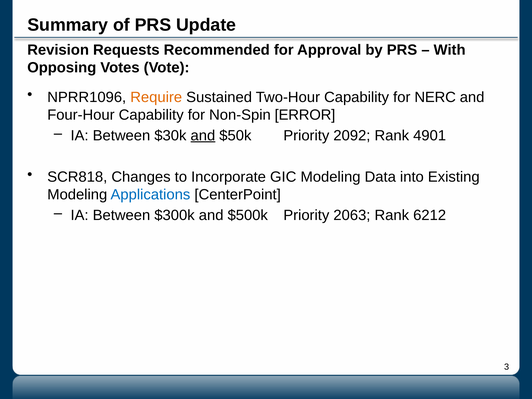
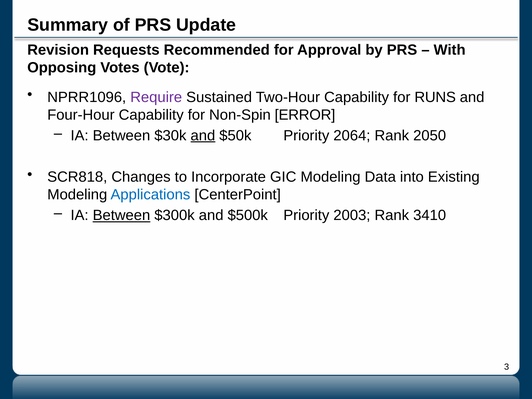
Require colour: orange -> purple (156, 97)
NERC: NERC -> RUNS (435, 97)
2092: 2092 -> 2064 (352, 136)
4901: 4901 -> 2050 (430, 136)
Between underline: none -> present (121, 215)
2063: 2063 -> 2003 (352, 215)
6212: 6212 -> 3410 (430, 215)
